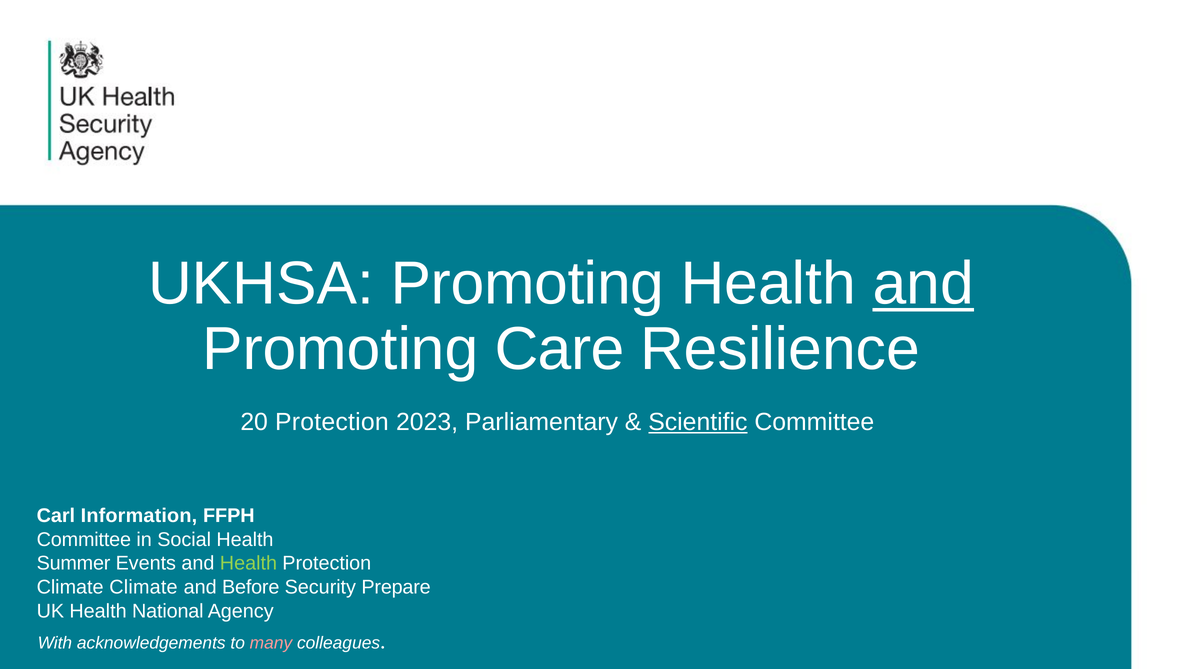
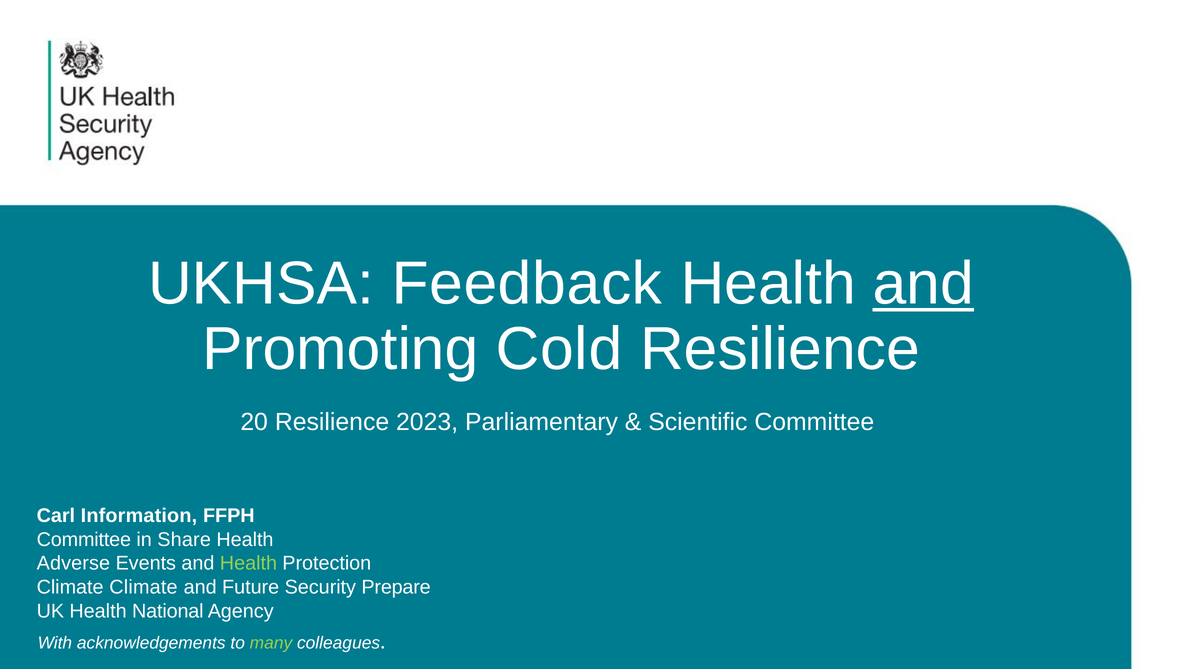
UKHSA Promoting: Promoting -> Feedback (527, 283)
Care: Care -> Cold (559, 349)
20 Protection: Protection -> Resilience (332, 422)
Scientific underline: present -> none (698, 422)
Social: Social -> Share (184, 539)
Summer: Summer -> Adverse (73, 563)
Before: Before -> Future (251, 587)
many colour: pink -> light green (271, 643)
